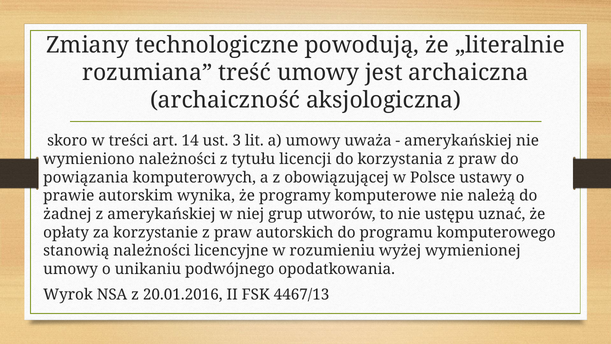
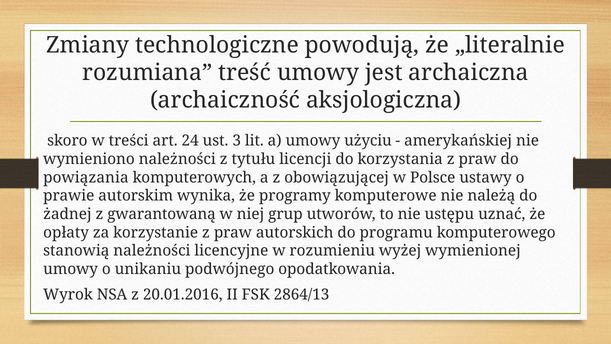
14: 14 -> 24 (190, 141)
uważa: uważa -> użyciu (368, 141)
z amerykańskiej: amerykańskiej -> gwarantowaną (162, 214)
4467/13: 4467/13 -> 2864/13 (302, 294)
